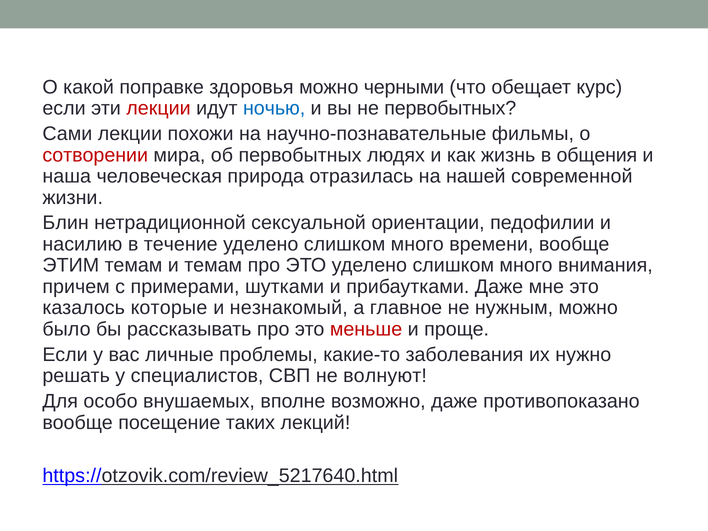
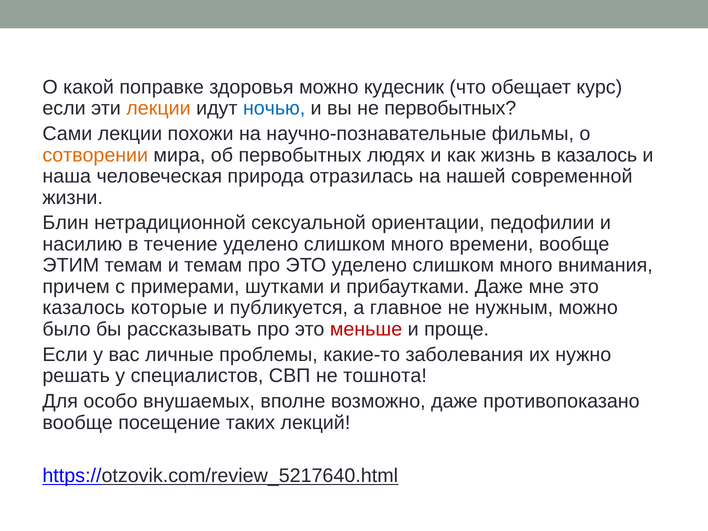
черными: черными -> кудесник (404, 87)
лекции colour: red -> orange (159, 108)
сотворении colour: red -> orange (95, 155)
в общения: общения -> казалось (597, 155)
нeзнaкoмый: нeзнaкoмый -> публикуется (289, 308)
волнуют: волнуют -> тошнота (385, 376)
